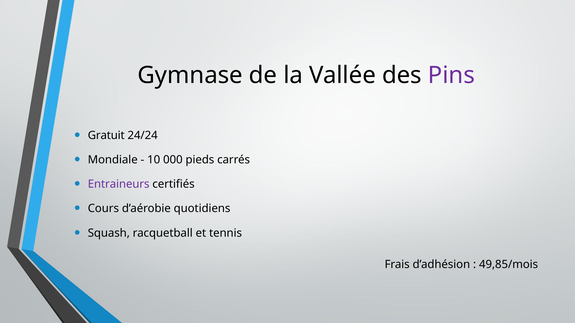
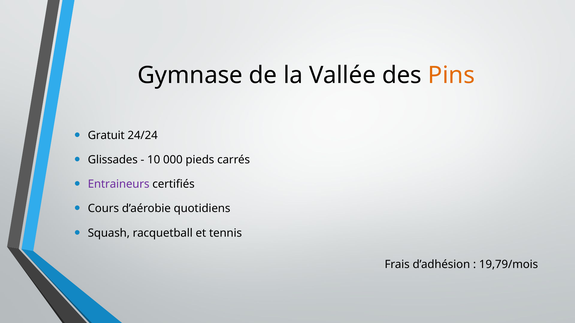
Pins colour: purple -> orange (451, 75)
Mondiale: Mondiale -> Glissades (113, 160)
49,85/mois: 49,85/mois -> 19,79/mois (509, 265)
